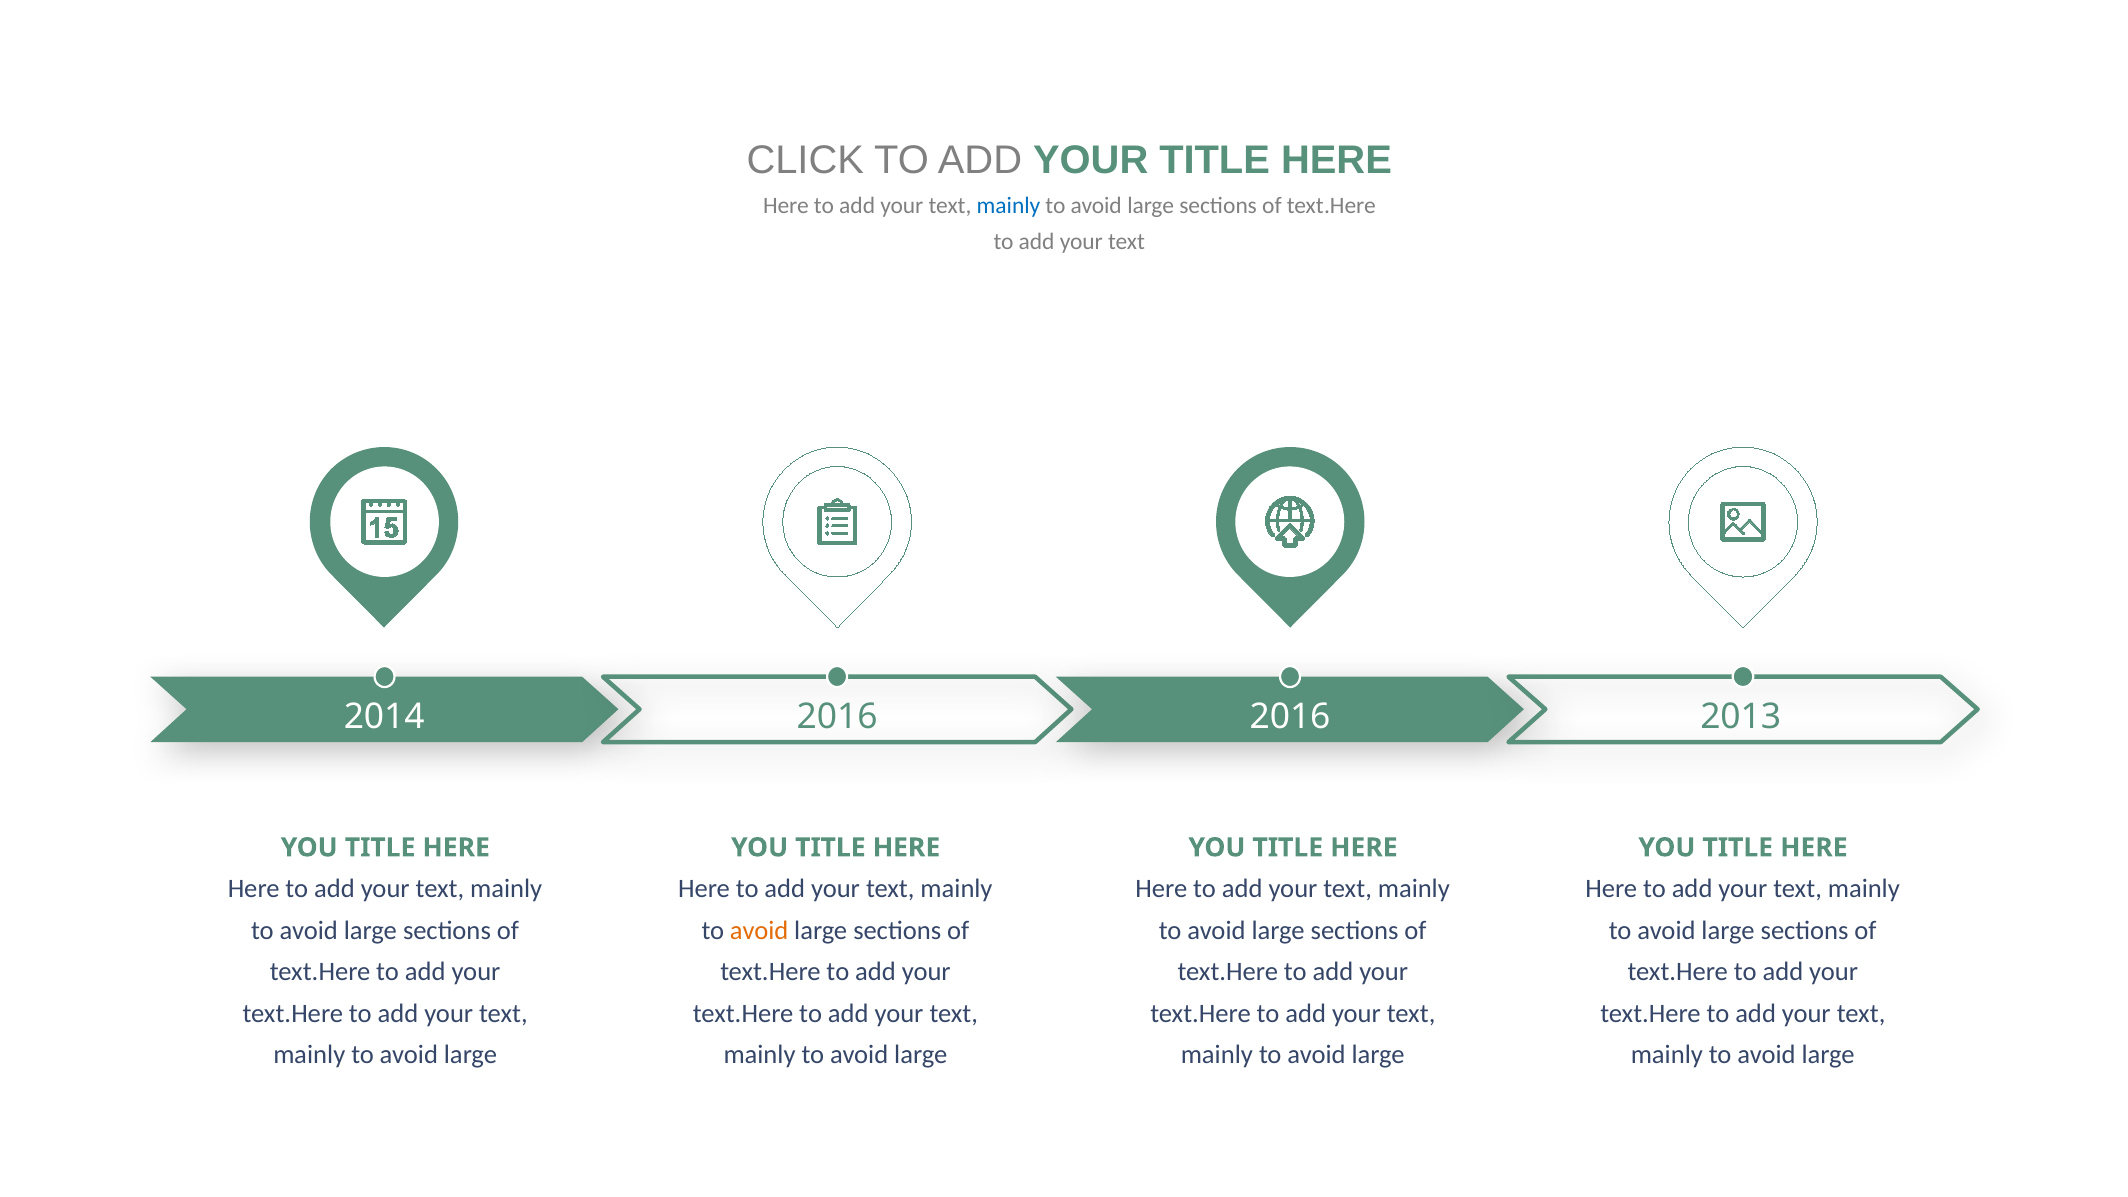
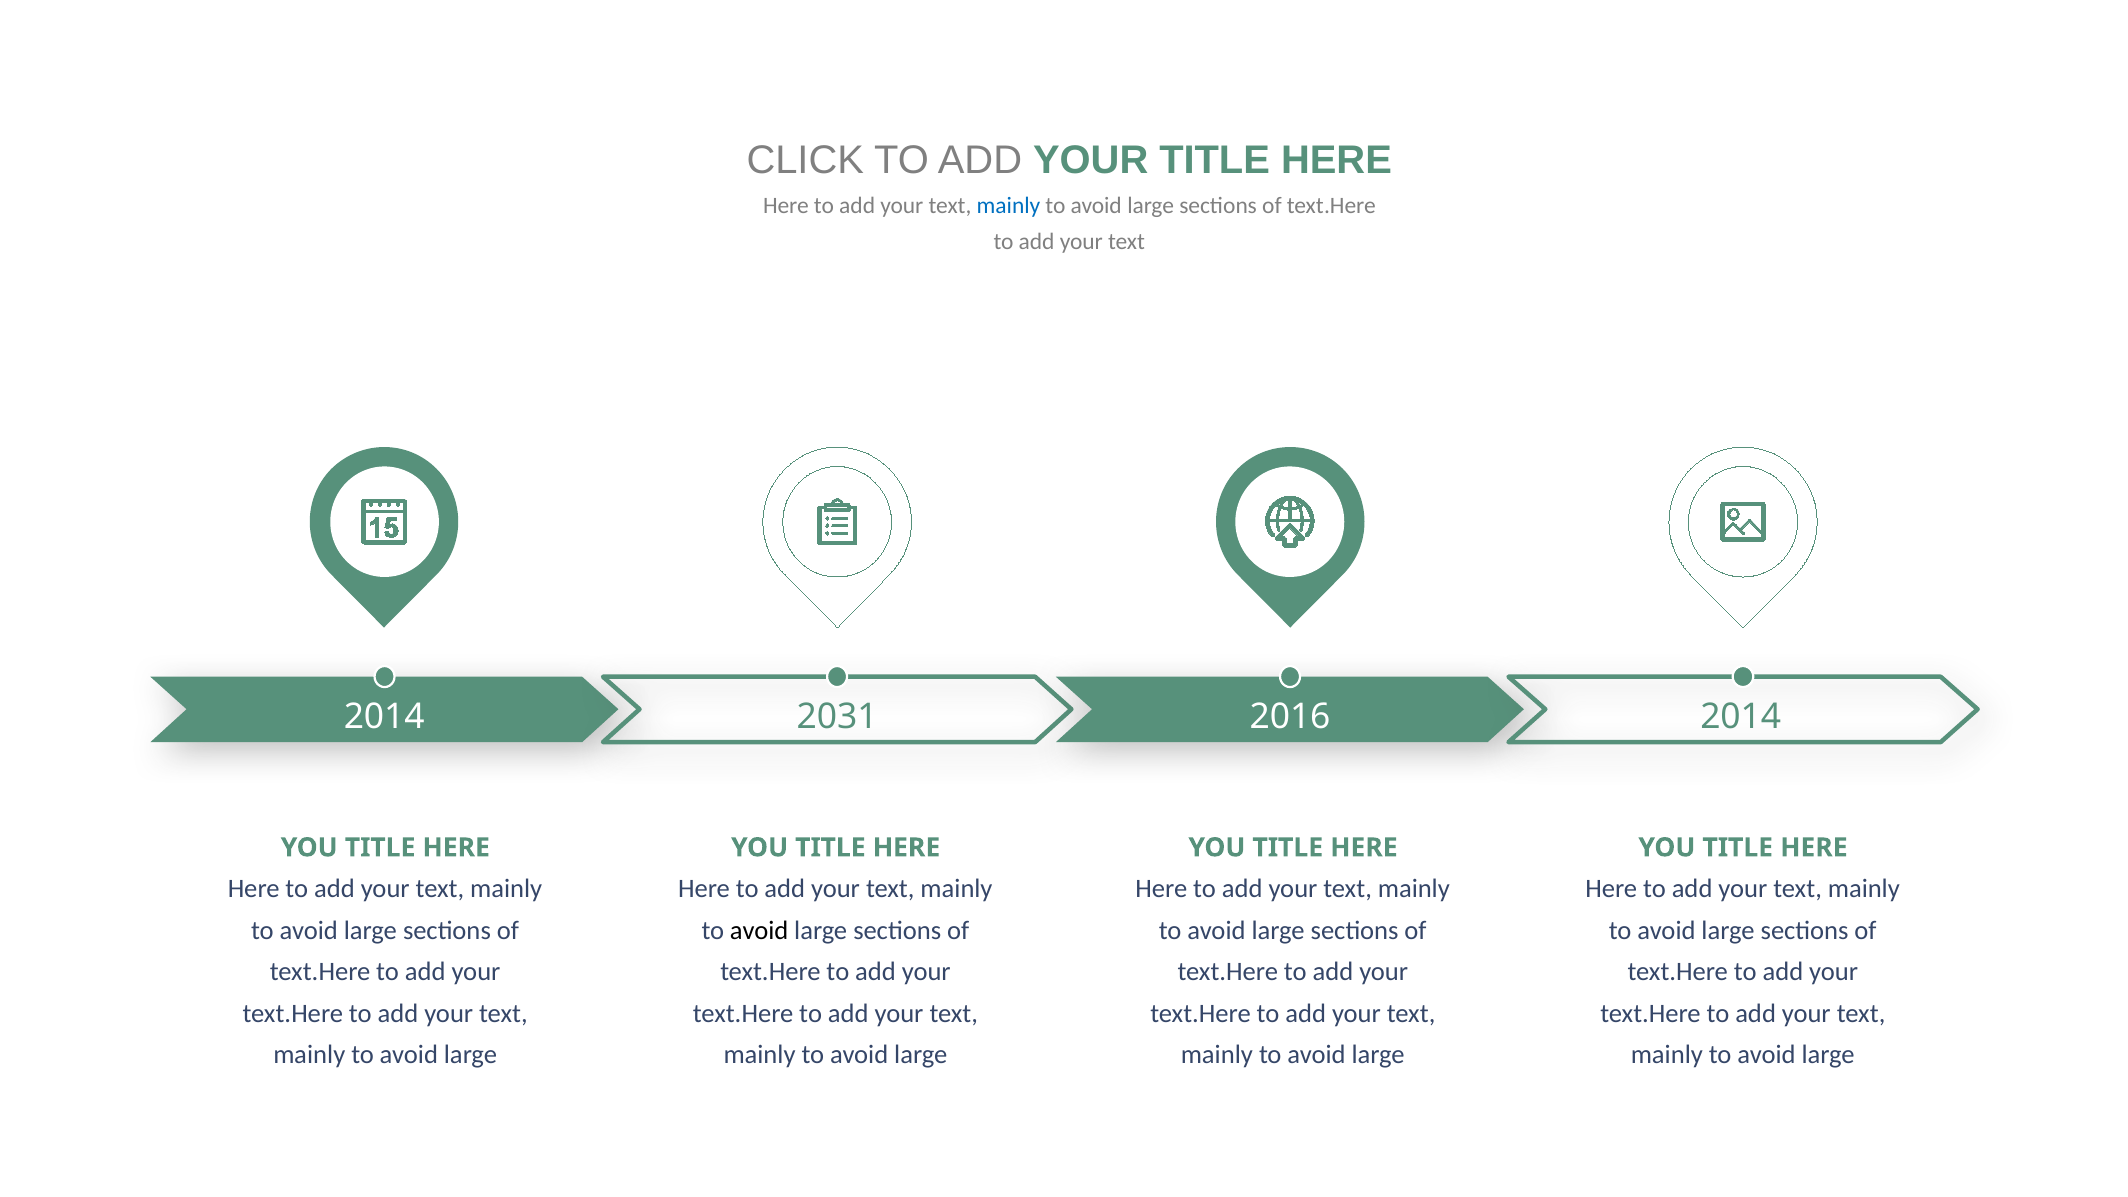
2014 2016: 2016 -> 2031 (837, 717)
2016 2013: 2013 -> 2014 (1741, 717)
avoid colour: orange -> black (759, 931)
